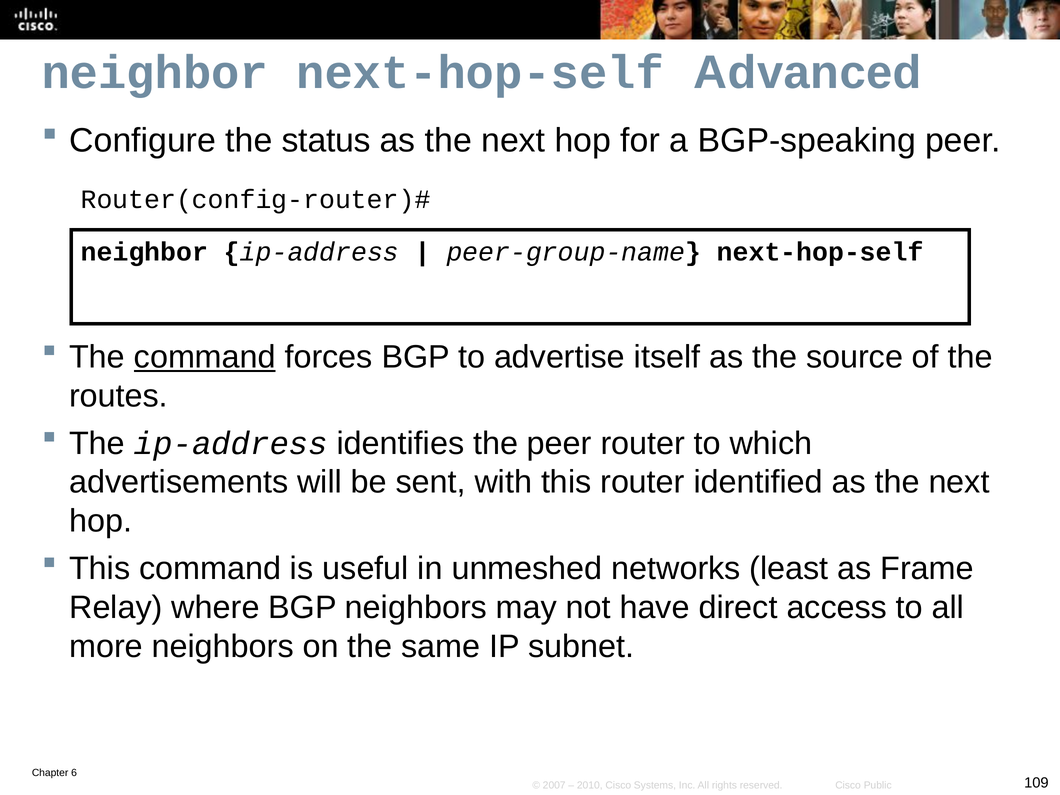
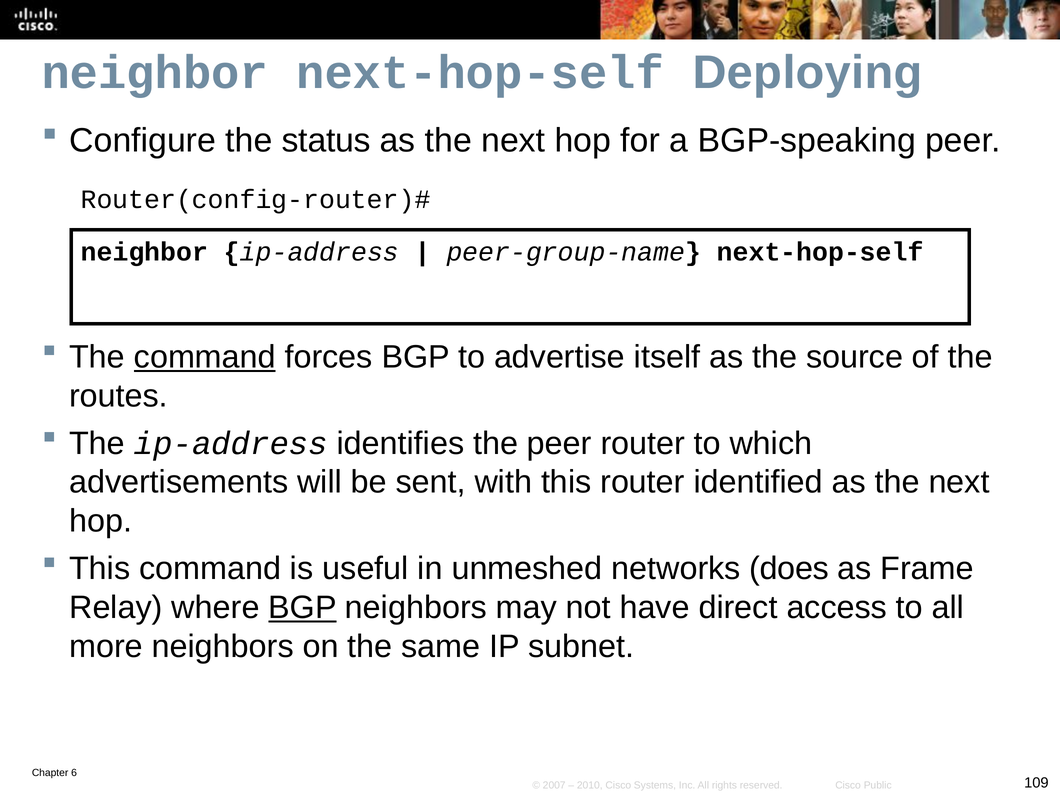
Advanced: Advanced -> Deploying (808, 73)
least: least -> does (789, 569)
BGP underline: none -> present (303, 608)
